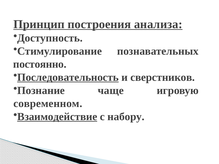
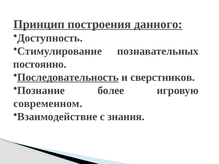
анализа: анализа -> данного (158, 24)
чаще: чаще -> более (111, 91)
Взаимодействие underline: present -> none (57, 117)
набору: набору -> знания (126, 117)
